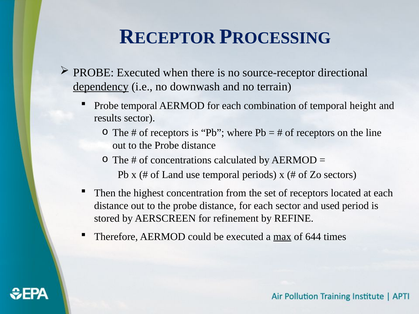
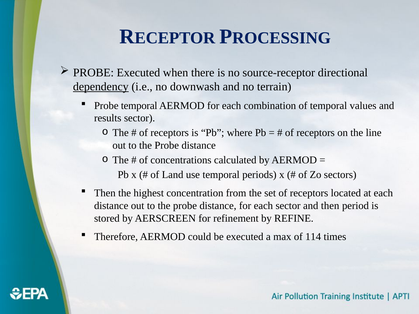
height: height -> values (363, 106)
and used: used -> then (330, 206)
max underline: present -> none (282, 237)
644: 644 -> 114 (313, 237)
